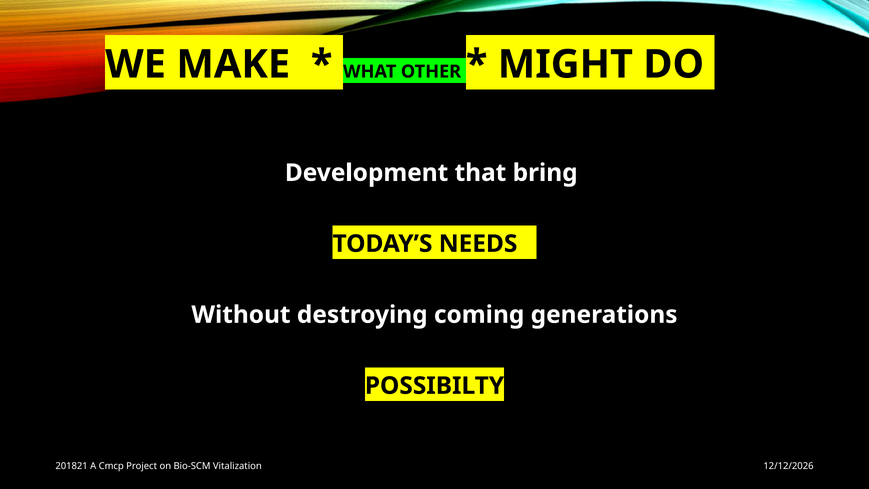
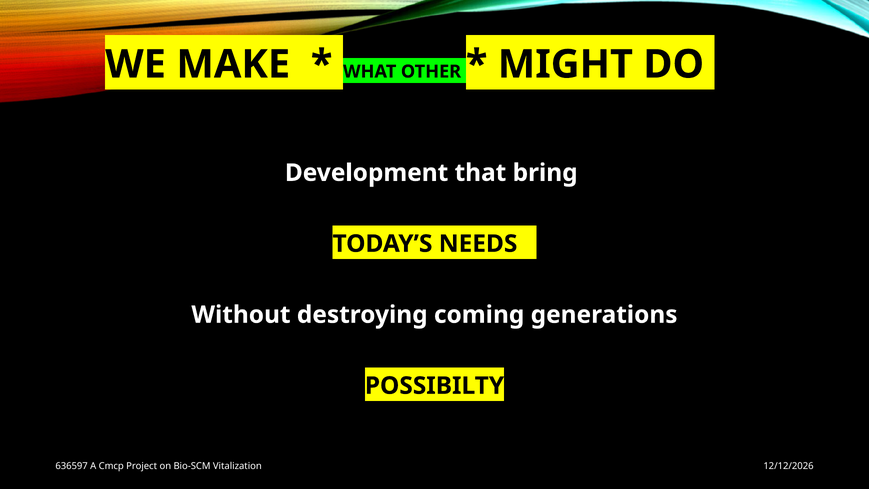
201821: 201821 -> 636597 (72, 466)
